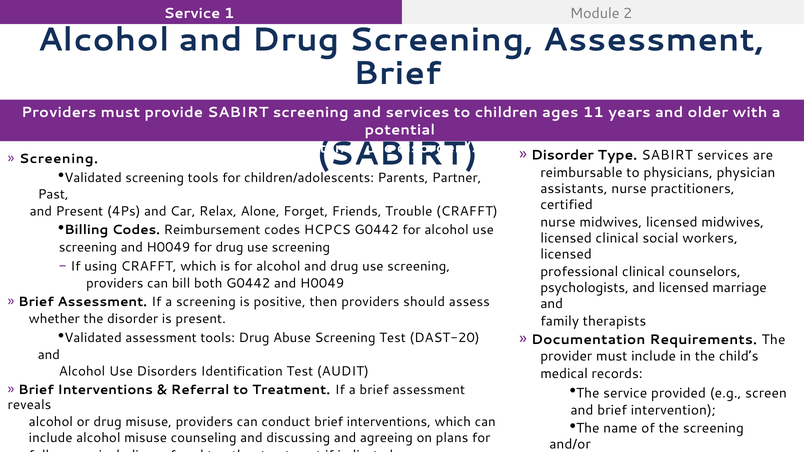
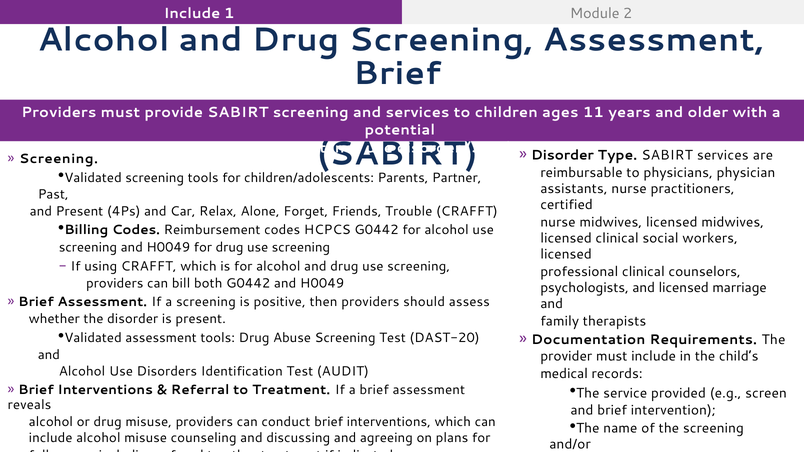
Service: Service -> Include (192, 13)
